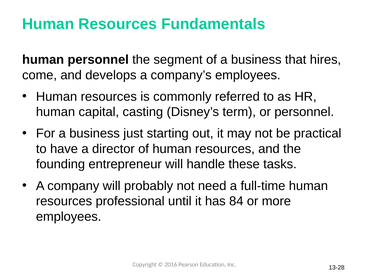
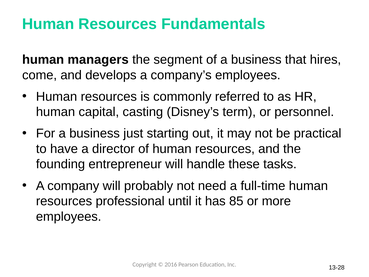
human personnel: personnel -> managers (98, 60)
84: 84 -> 85 (236, 201)
